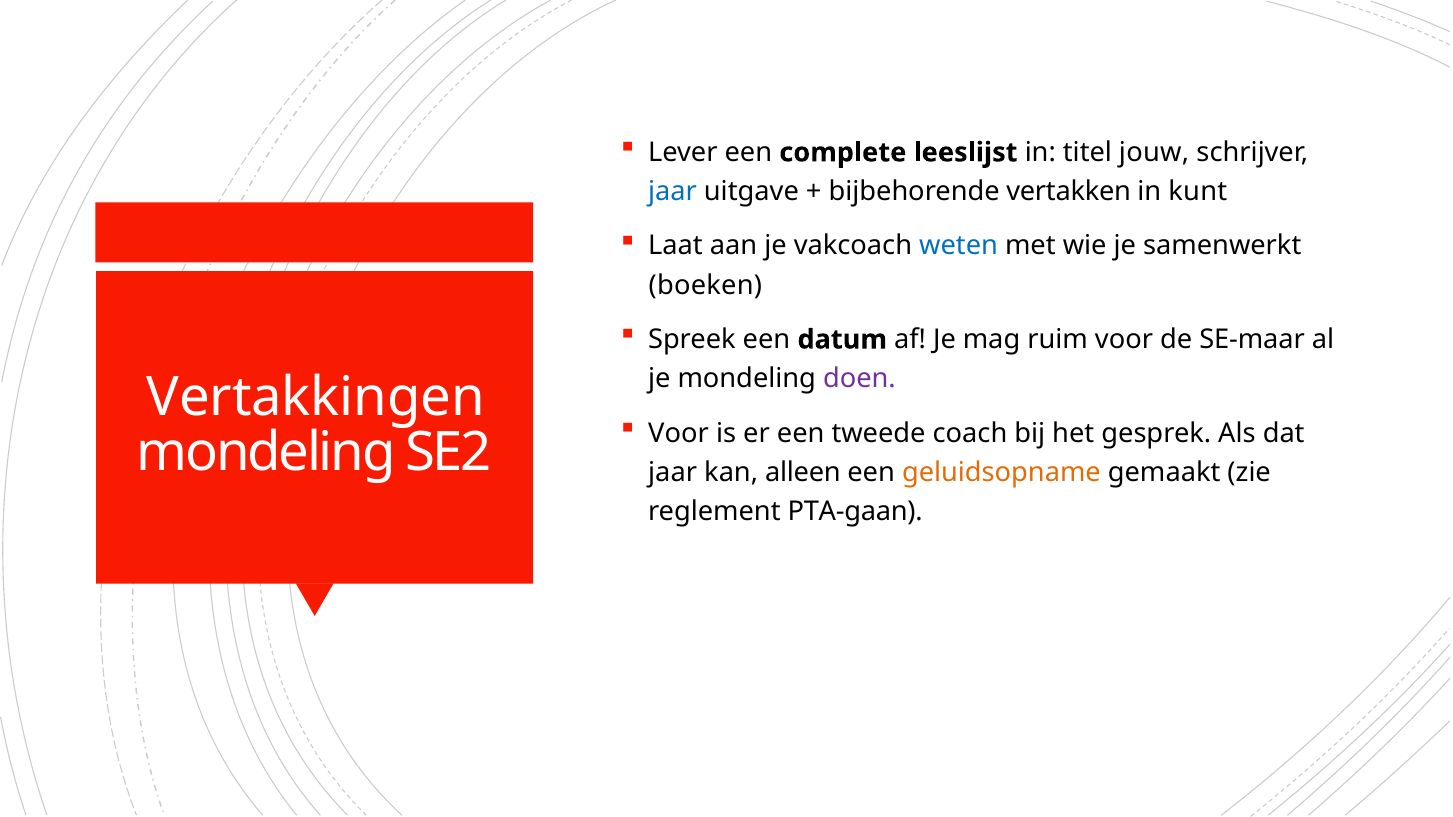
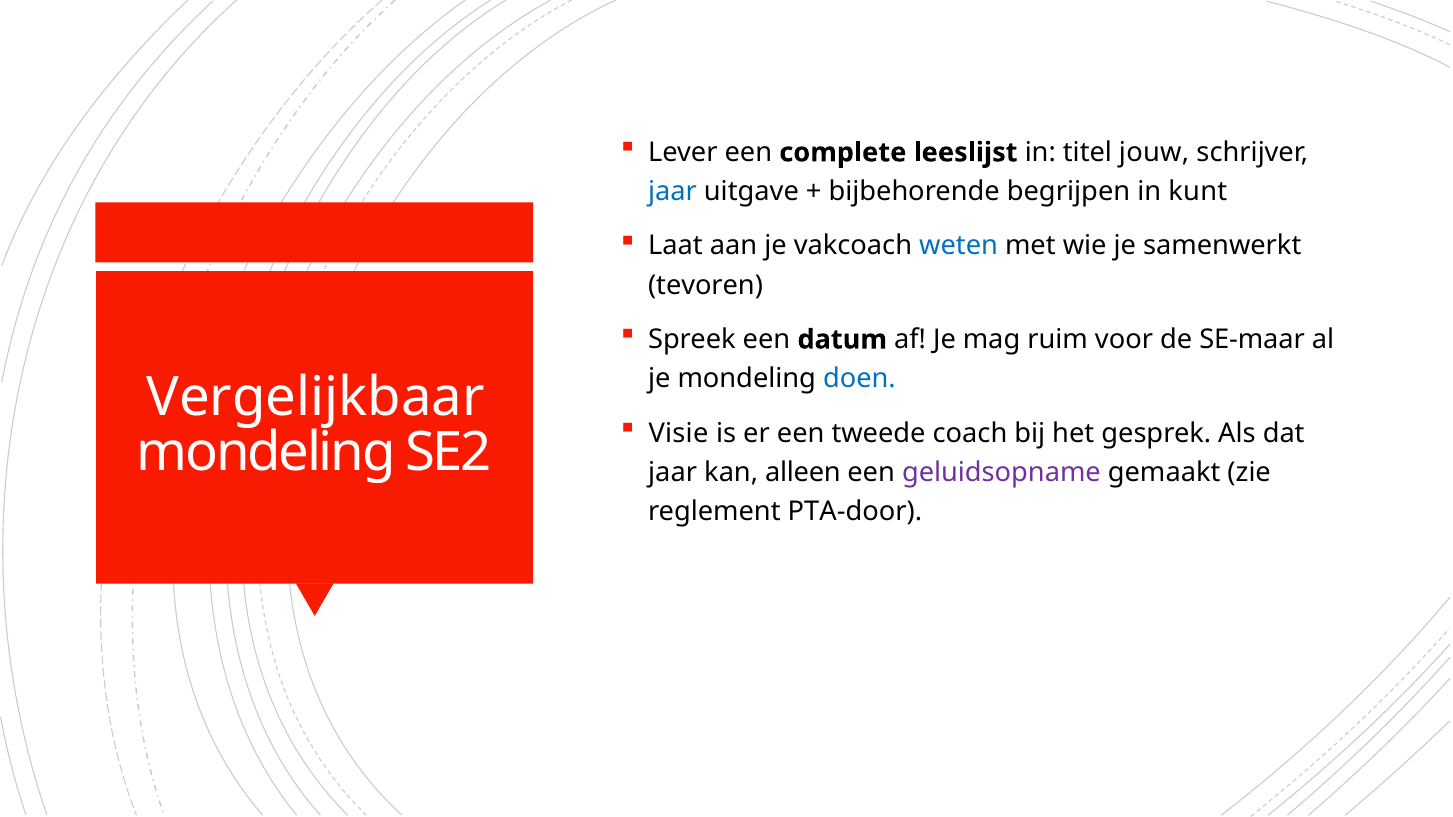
vertakken: vertakken -> begrijpen (1069, 192)
boeken: boeken -> tevoren (706, 285)
doen colour: purple -> blue (859, 379)
Vertakkingen: Vertakkingen -> Vergelijkbaar (316, 397)
Voor: Voor -> Visie (678, 433)
geluidsopname colour: orange -> purple (1001, 472)
PTA-gaan: PTA-gaan -> PTA-door (855, 512)
